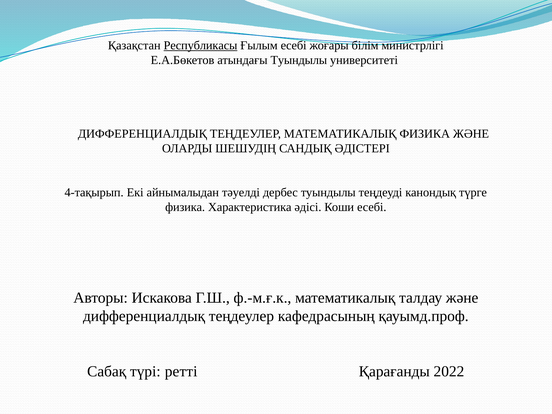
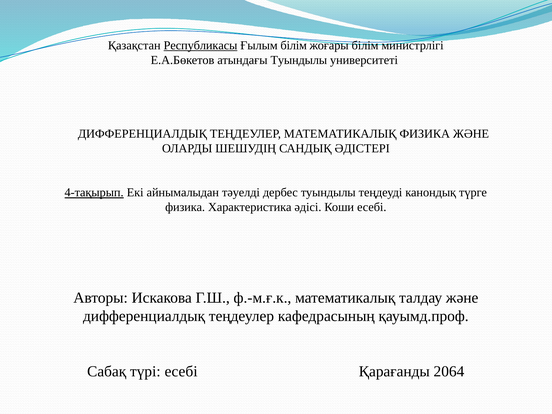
Ғылым есебі: есебі -> білім (294, 45)
4-тақырып underline: none -> present (94, 193)
түрі ретті: ретті -> есебі (181, 371)
2022: 2022 -> 2064 (449, 371)
